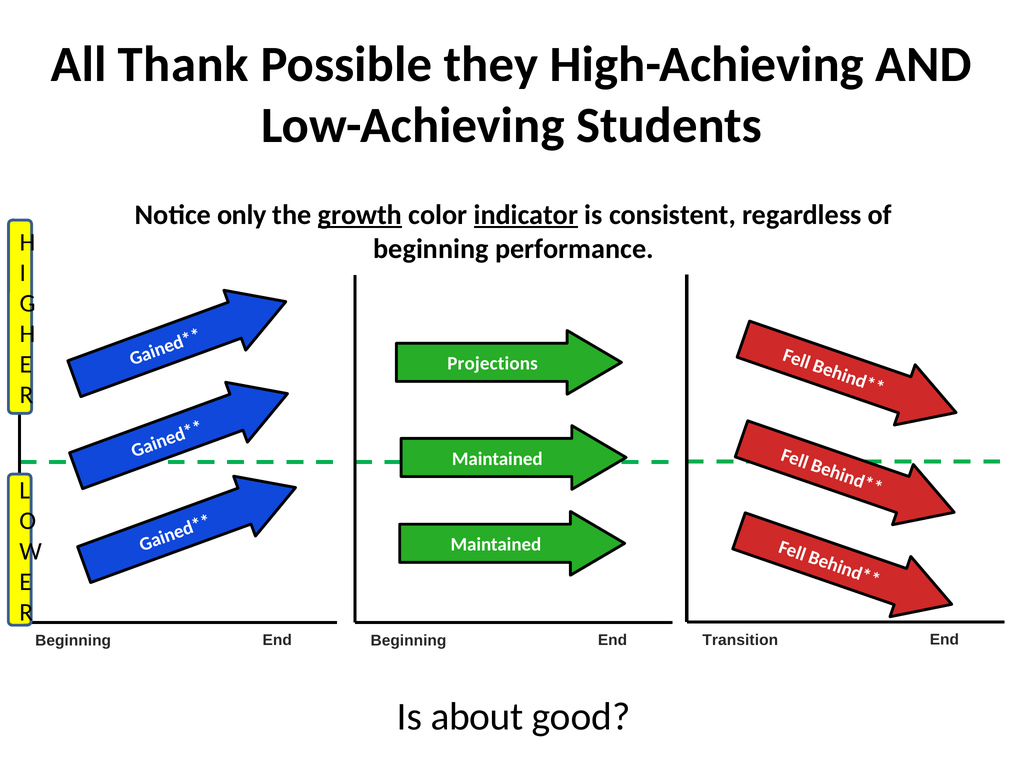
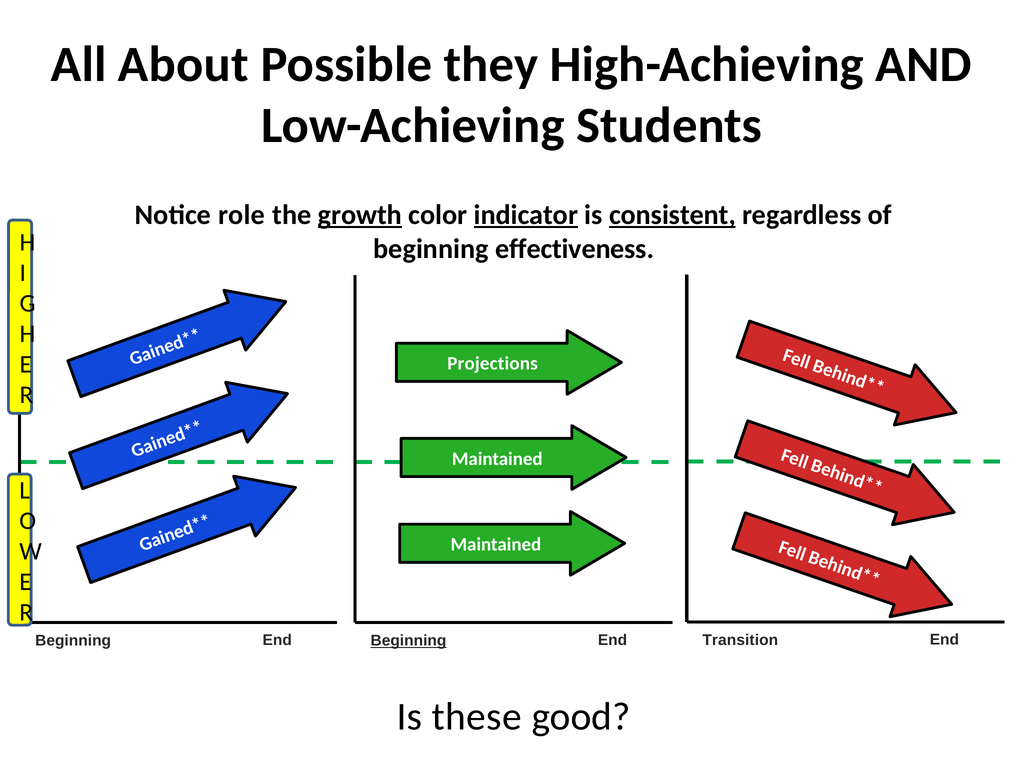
Thank: Thank -> About (183, 64)
only: only -> role (242, 215)
consistent underline: none -> present (672, 215)
performance: performance -> effectiveness (575, 248)
Beginning underline: none -> present (408, 640)
about: about -> these (477, 716)
